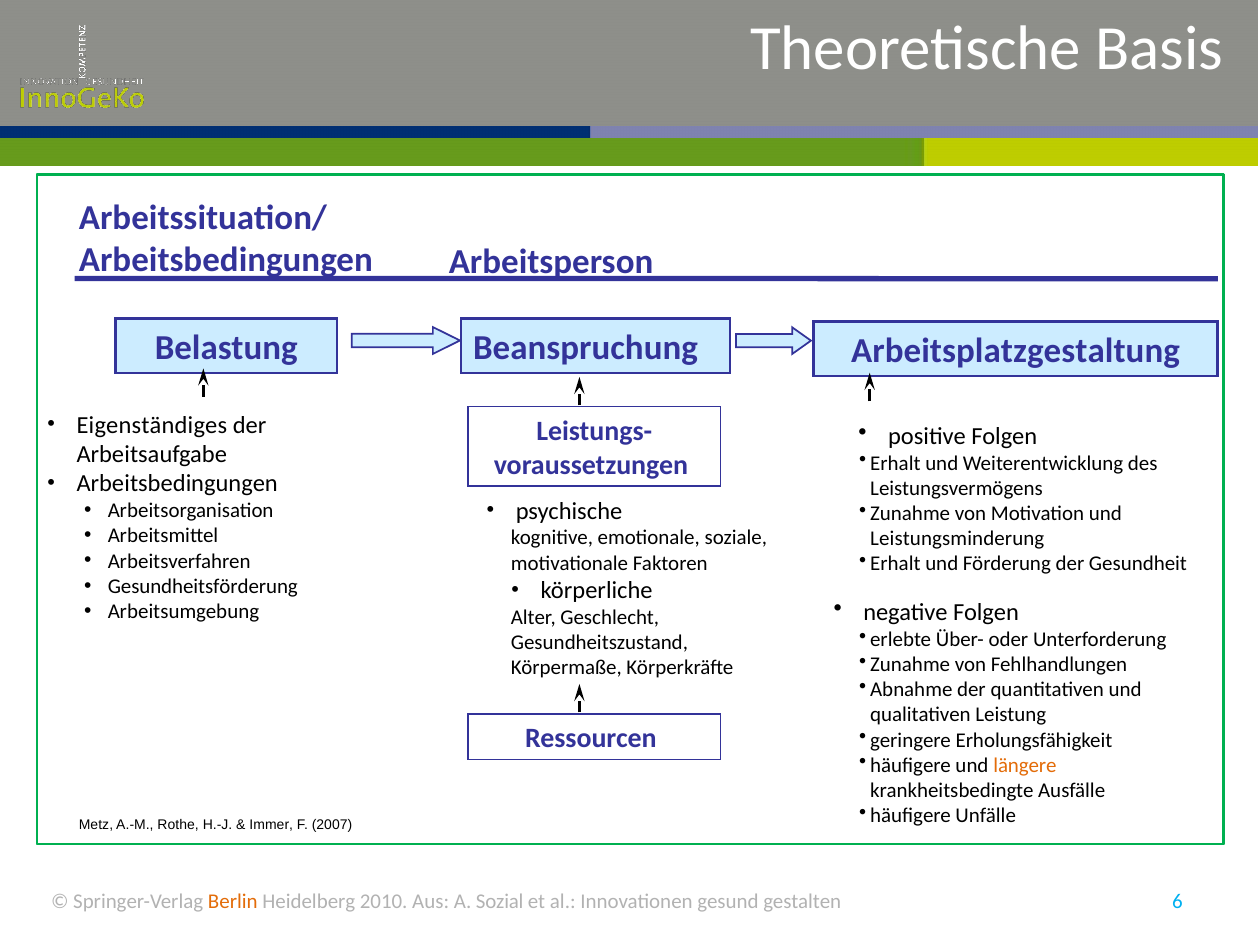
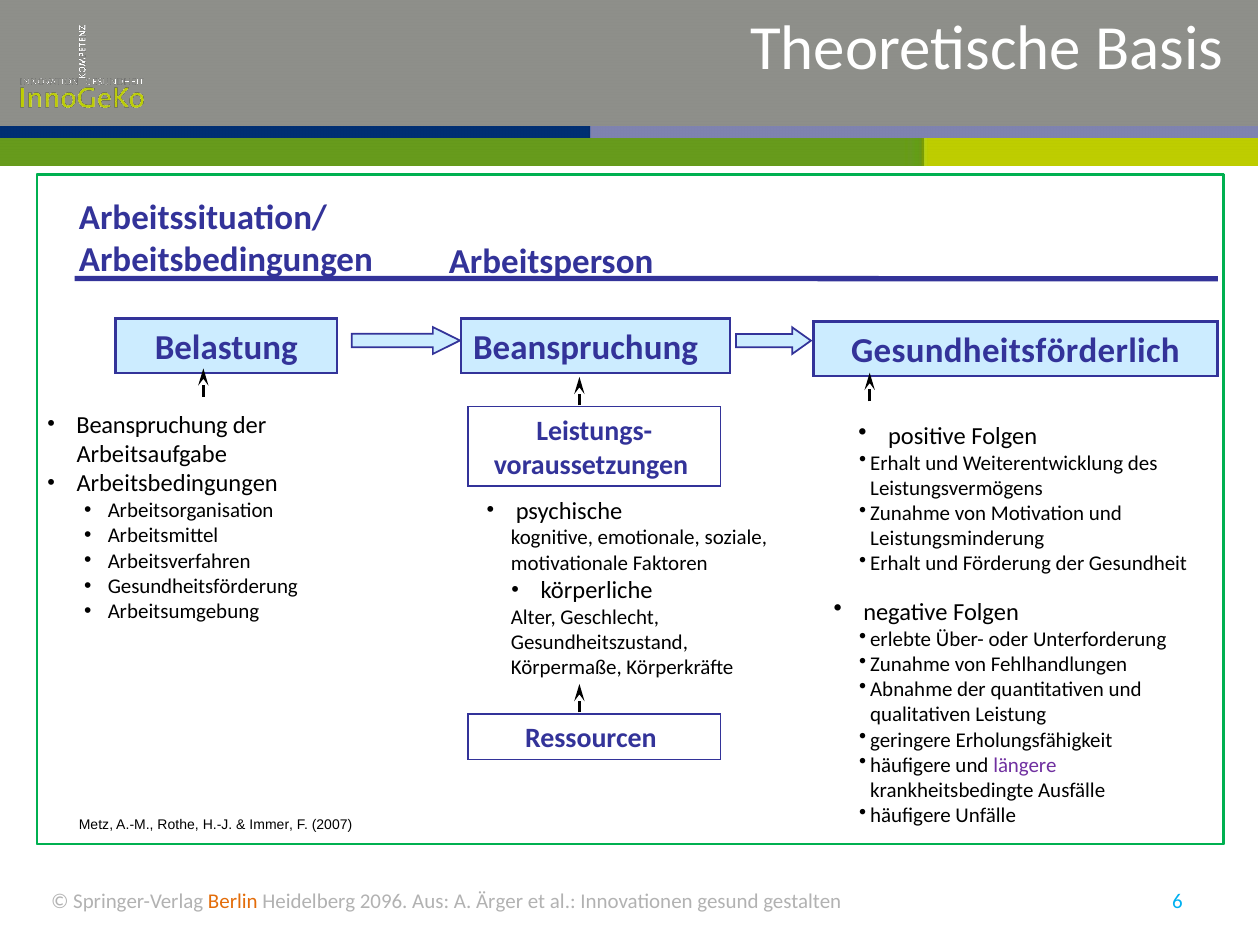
Arbeitsplatzgestaltung: Arbeitsplatzgestaltung -> Gesundheitsförderlich (1015, 351)
Eigenständiges: Eigenständiges -> Beanspruchung (152, 425)
längere colour: orange -> purple (1025, 765)
2010: 2010 -> 2096 (384, 901)
Sozial: Sozial -> Ärger (500, 901)
